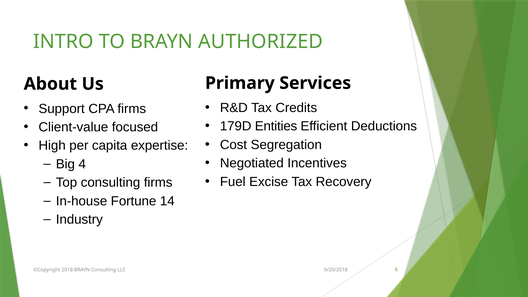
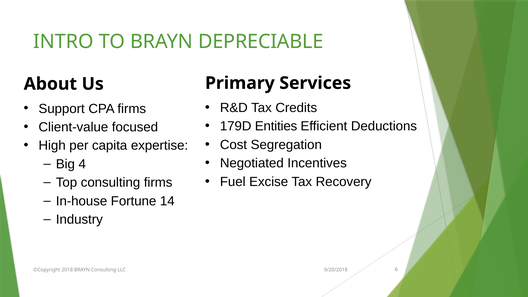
AUTHORIZED: AUTHORIZED -> DEPRECIABLE (261, 42)
